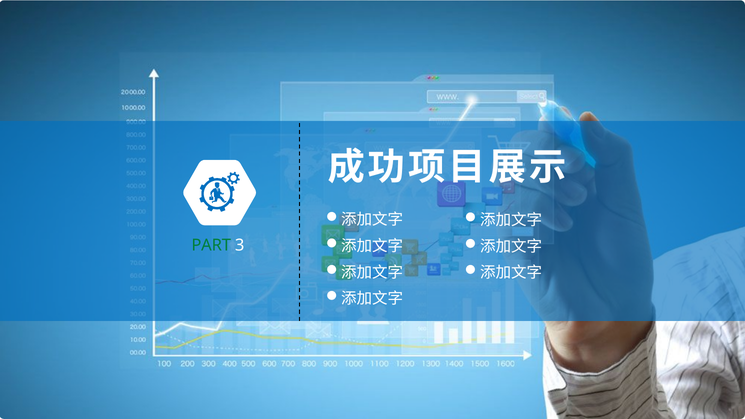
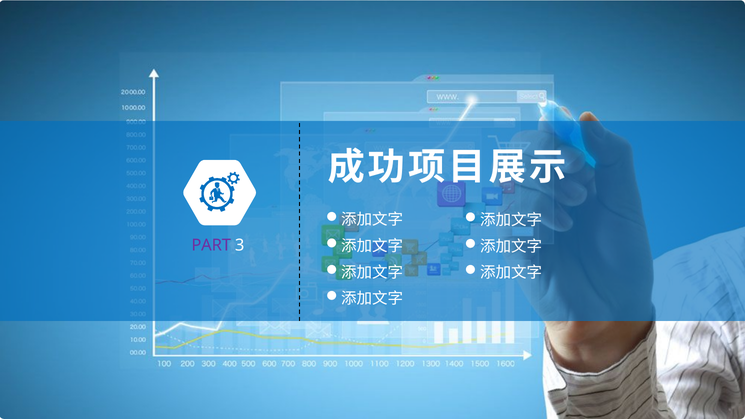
PART colour: green -> purple (211, 245)
